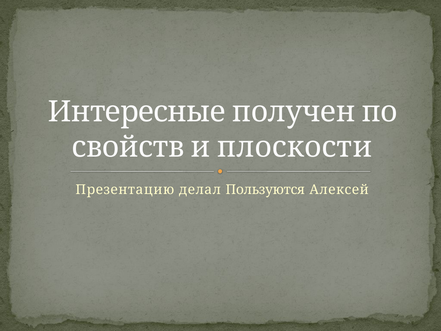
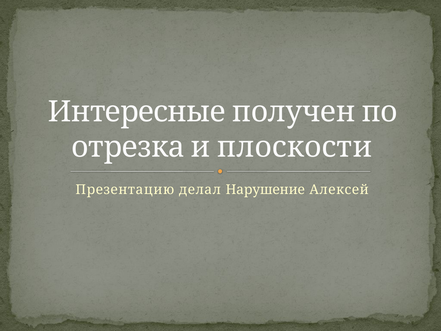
свойств: свойств -> отрезка (128, 147)
Пользуются: Пользуются -> Нарушение (265, 190)
